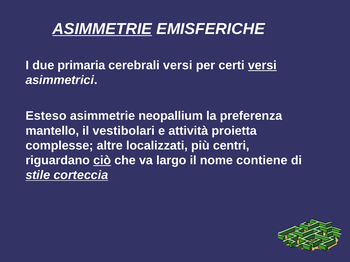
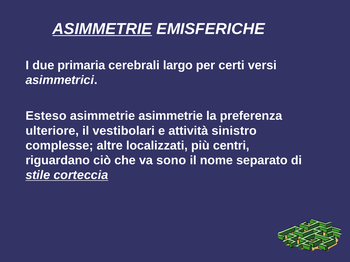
cerebrali versi: versi -> largo (178, 65)
versi underline: present -> none (262, 65)
asimmetrie neopallium: neopallium -> asimmetrie (171, 116)
mantello: mantello -> ulteriore (52, 131)
proietta: proietta -> sinistro (234, 131)
ciò underline: present -> none (102, 161)
largo: largo -> sono (171, 161)
contiene: contiene -> separato (262, 161)
